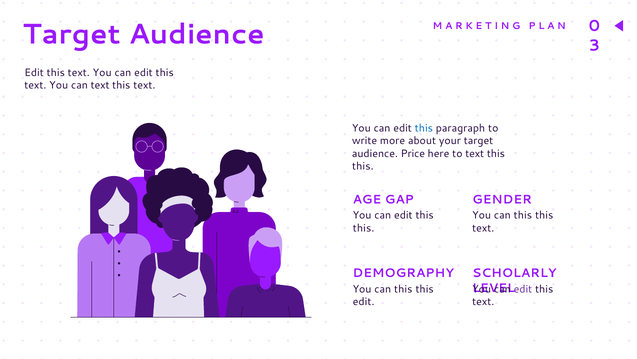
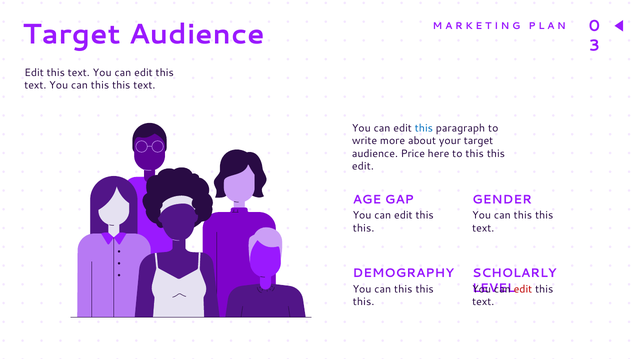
text You can text: text -> this (100, 85)
to text: text -> this (475, 153)
this: this -> edit (363, 166)
edit colour: purple -> red (523, 288)
edit: edit -> this (364, 301)
